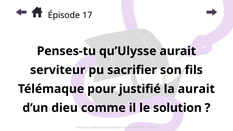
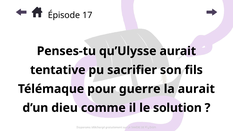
serviteur: serviteur -> tentative (58, 70)
justifié: justifié -> guerre (140, 89)
